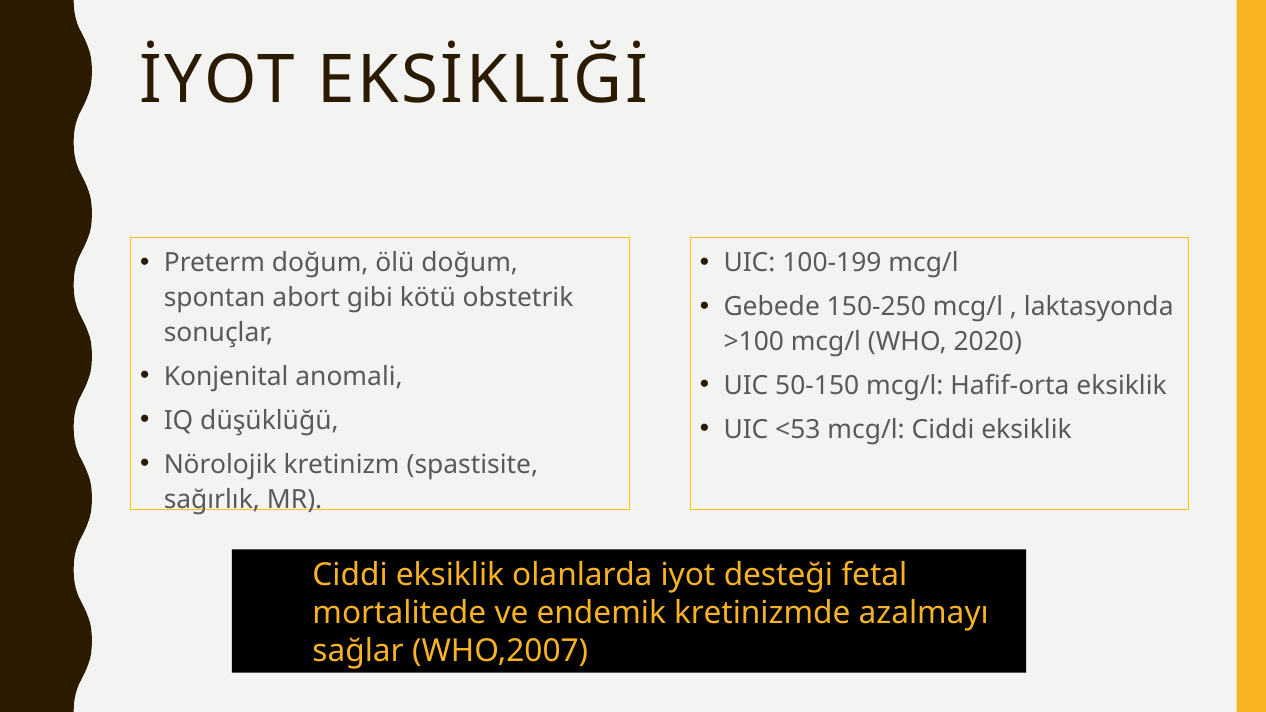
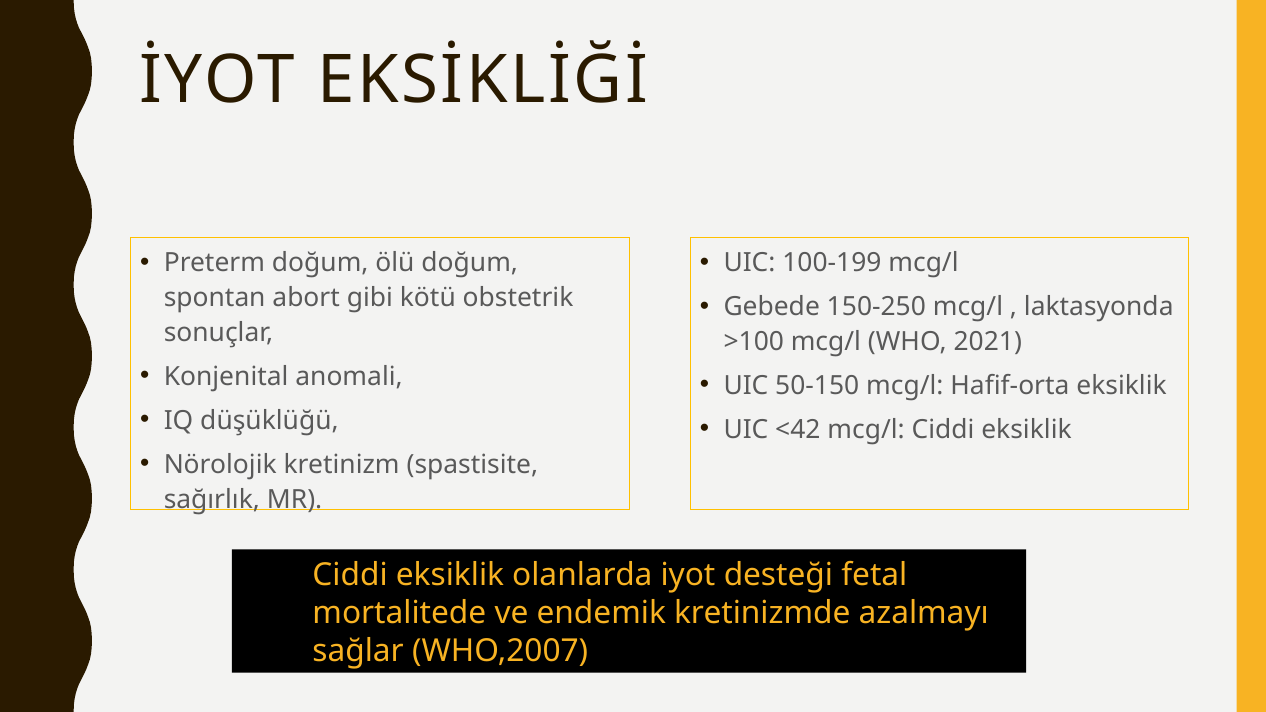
2020: 2020 -> 2021 (988, 342)
<53: <53 -> <42 (798, 430)
